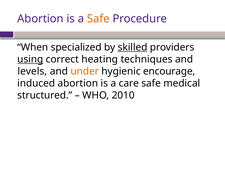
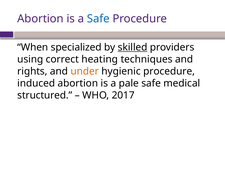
Safe colour: orange -> blue (98, 19)
using underline: present -> none (30, 59)
levels: levels -> rights (32, 71)
hygienic encourage: encourage -> procedure (169, 71)
care: care -> pale (129, 83)
2010: 2010 -> 2017 (123, 95)
